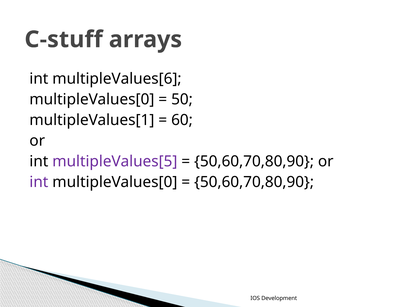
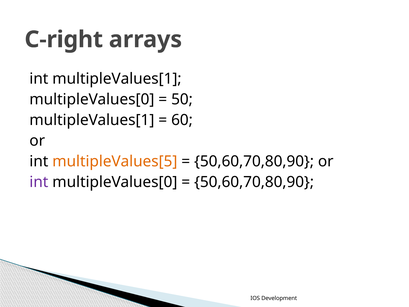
C-stuff: C-stuff -> C-right (64, 39)
int multipleValues[6: multipleValues[6 -> multipleValues[1 (117, 79)
multipleValues[5 colour: purple -> orange (115, 161)
